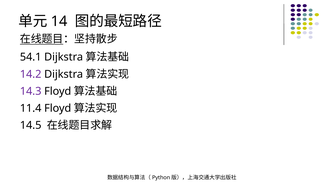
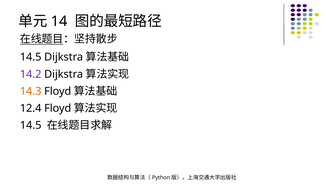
54.1: 54.1 -> 14.5 (31, 57)
14.3 colour: purple -> orange (31, 91)
11.4: 11.4 -> 12.4 (31, 108)
